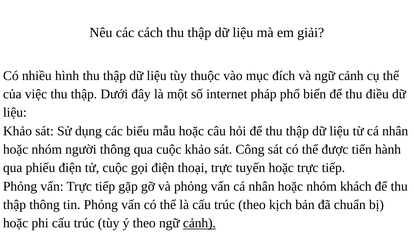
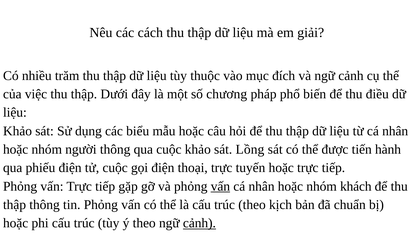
hình: hình -> trăm (67, 76)
internet: internet -> chương (227, 94)
Công: Công -> Lồng (250, 149)
vấn underline: none -> present (220, 186)
